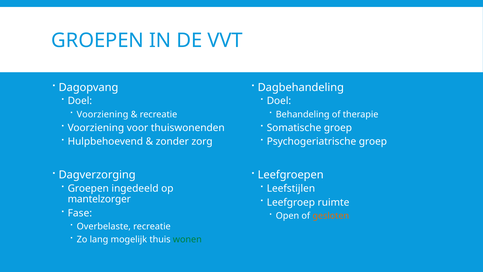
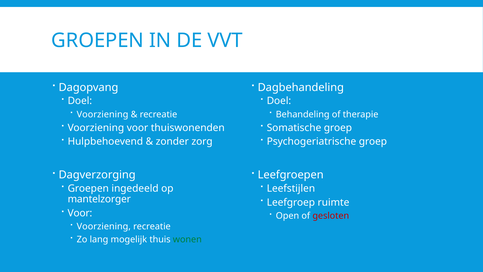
Fase: Fase -> Voor (80, 213)
gesloten colour: orange -> red (331, 215)
Overbelaste: Overbelaste -> Voorziening (104, 226)
